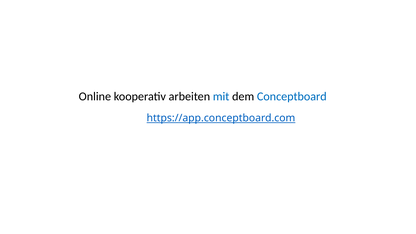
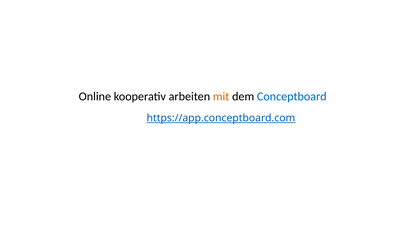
mit colour: blue -> orange (221, 96)
